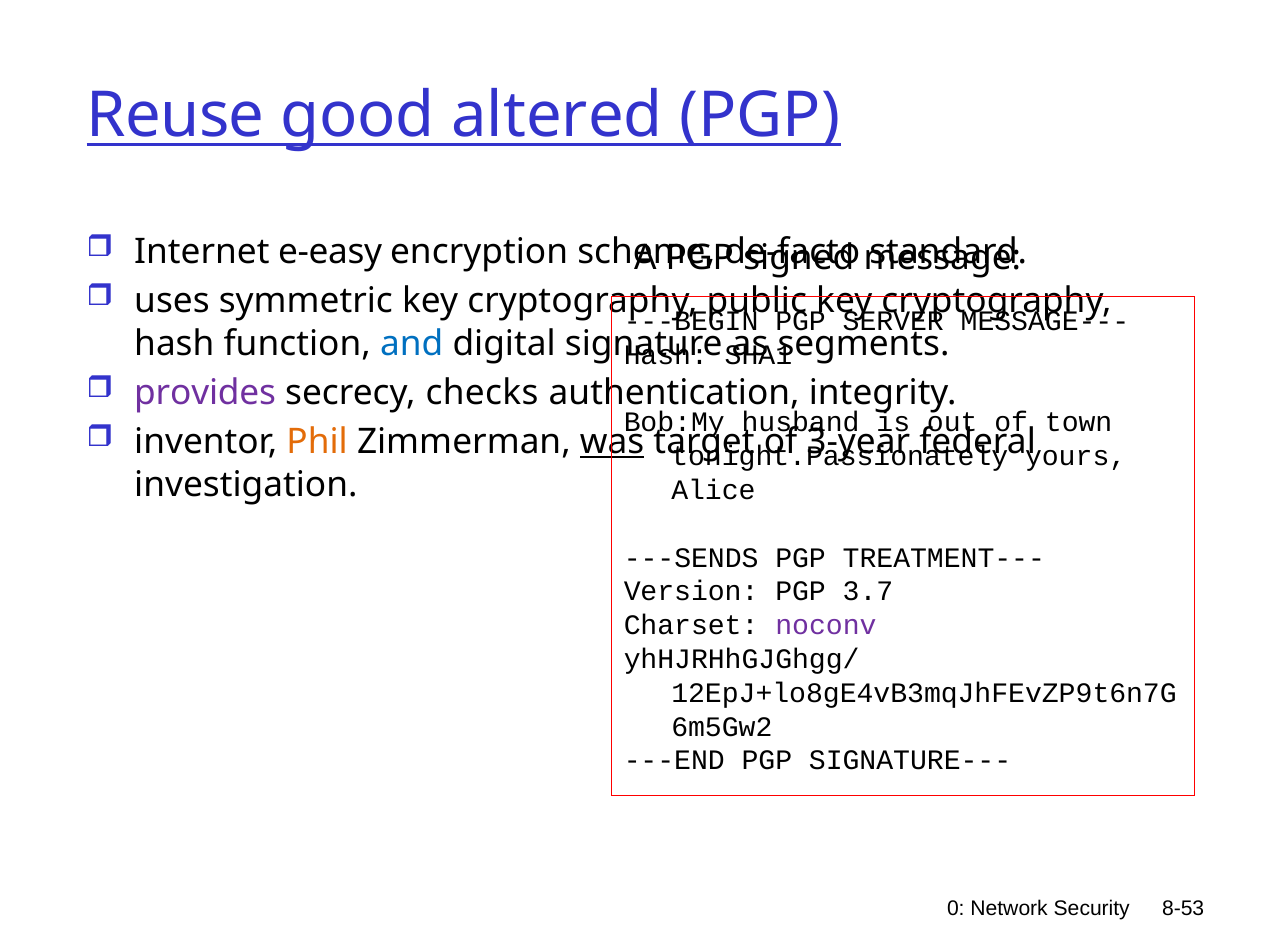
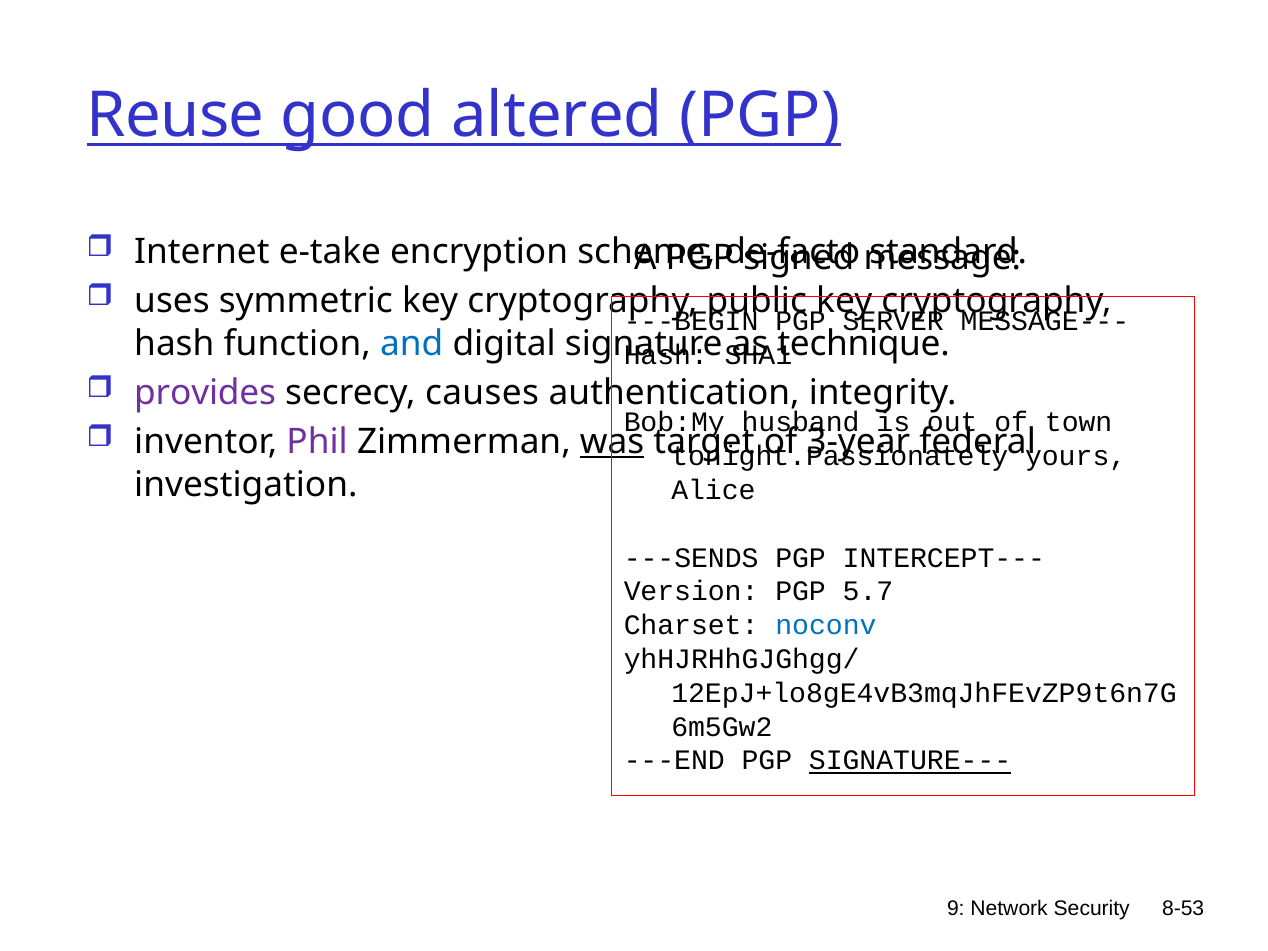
e-easy: e-easy -> e-take (330, 252)
segments: segments -> technique (864, 343)
checks: checks -> causes (482, 393)
Phil colour: orange -> purple (317, 442)
TREATMENT---: TREATMENT--- -> INTERCEPT--- (944, 558)
3.7: 3.7 -> 5.7 (868, 592)
noconv colour: purple -> blue (826, 625)
SIGNATURE--- underline: none -> present (910, 761)
0: 0 -> 9 (956, 908)
